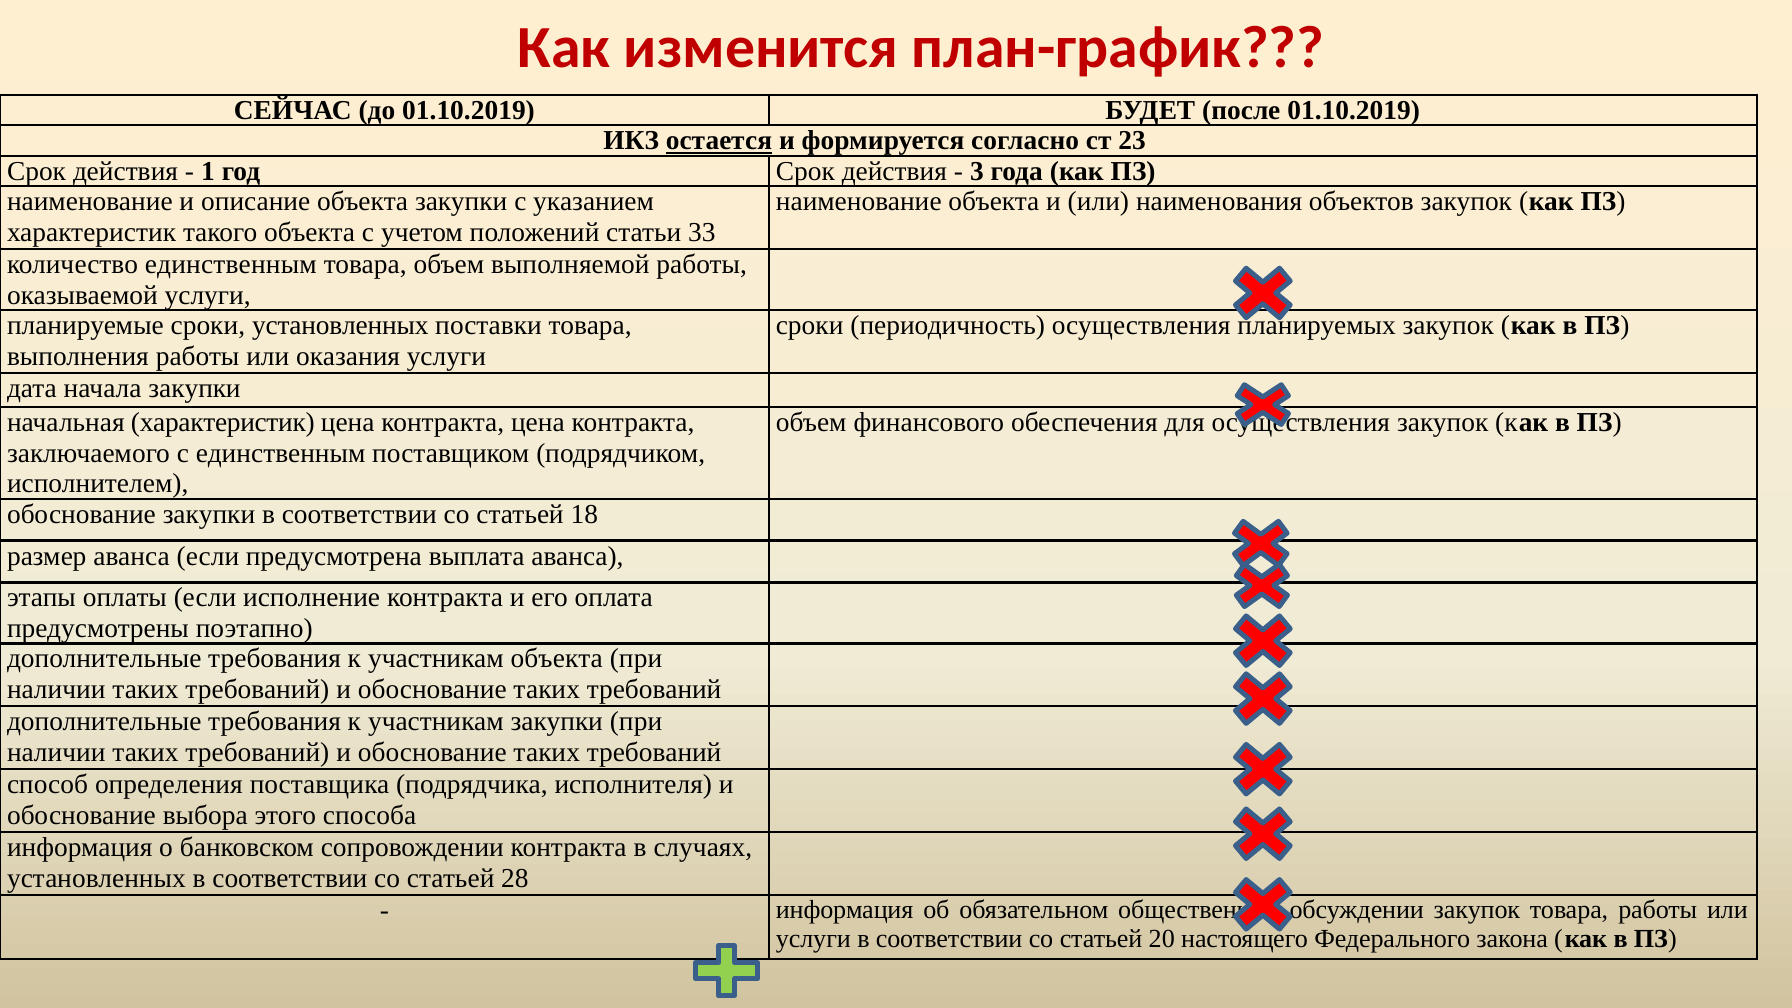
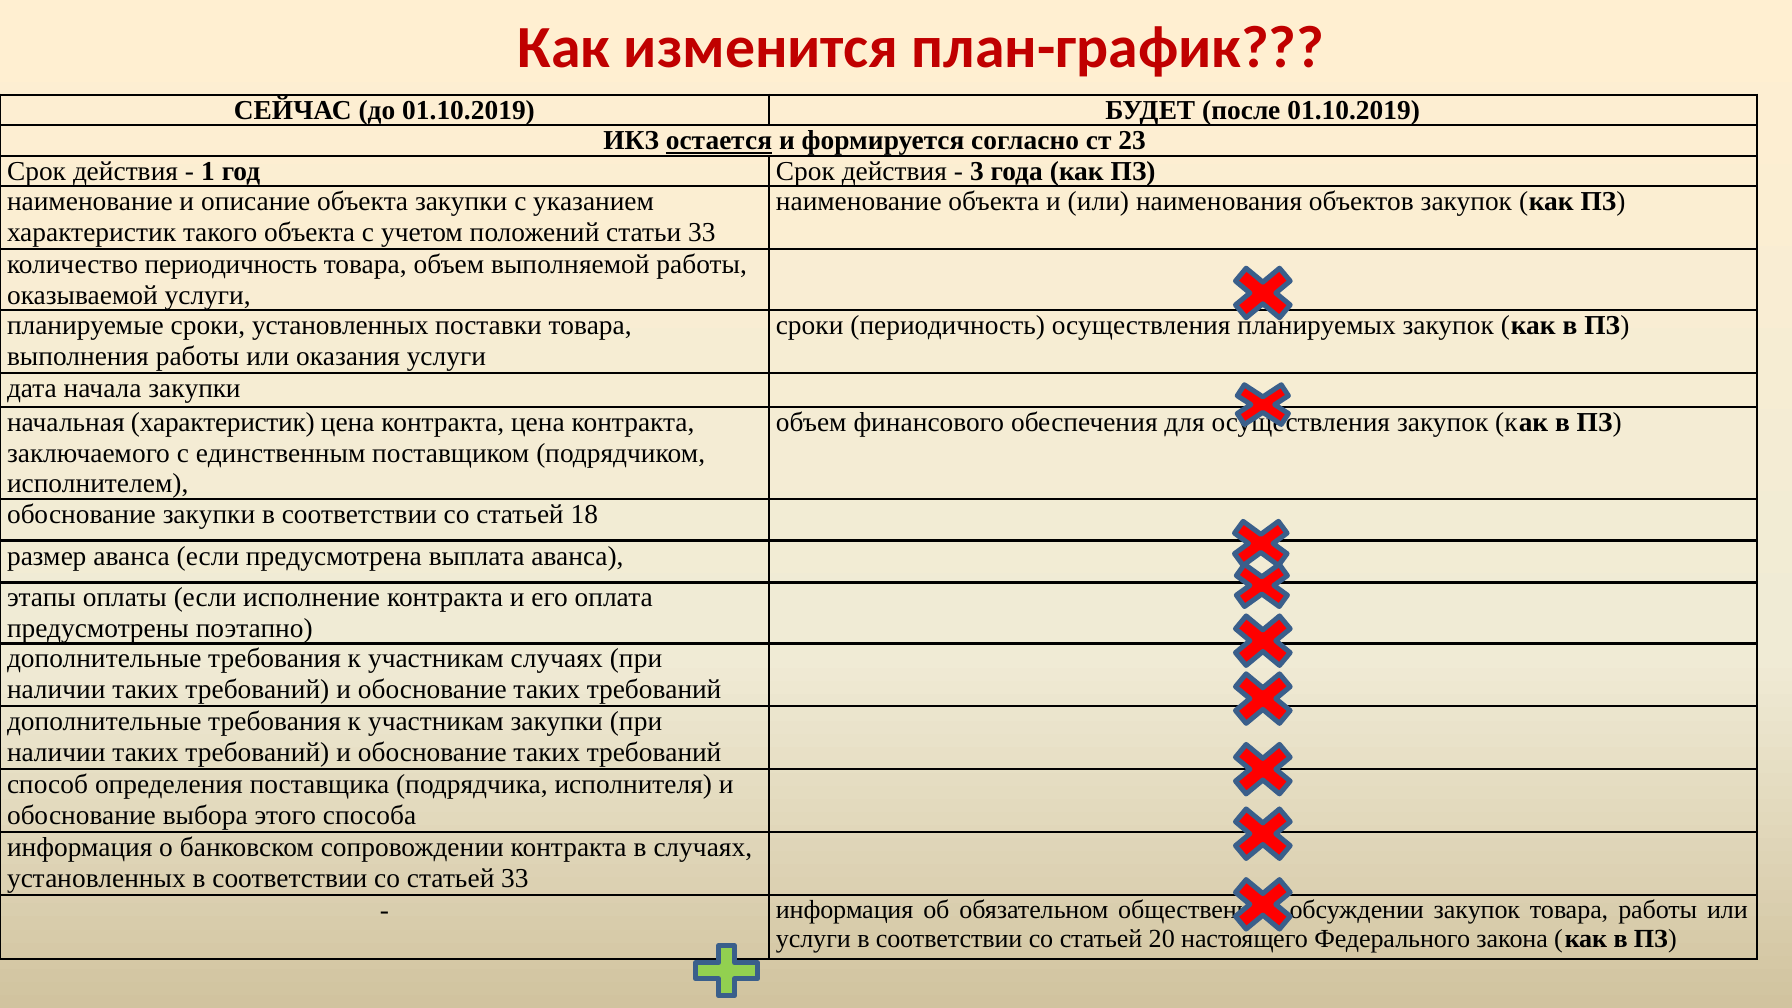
количество единственным: единственным -> периодичность (231, 265)
участникам объекта: объекта -> случаях (557, 659)
статьей 28: 28 -> 33 (515, 878)
